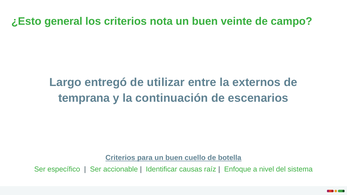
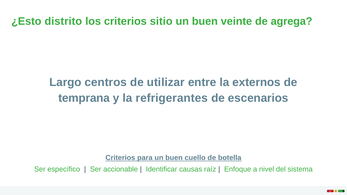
general: general -> distrito (63, 21)
nota: nota -> sitio (161, 21)
campo: campo -> agrega (292, 21)
entregó: entregó -> centros (106, 82)
continuación: continuación -> refrigerantes (172, 98)
